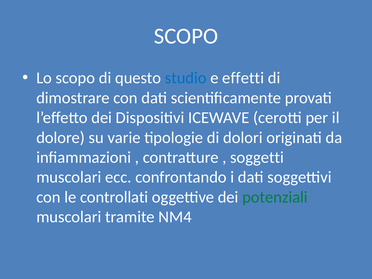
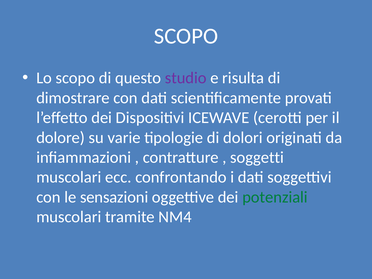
studio colour: blue -> purple (186, 78)
effetti: effetti -> risulta (243, 78)
controllati: controllati -> sensazioni (114, 197)
